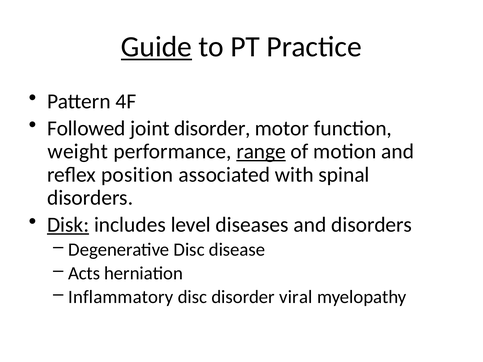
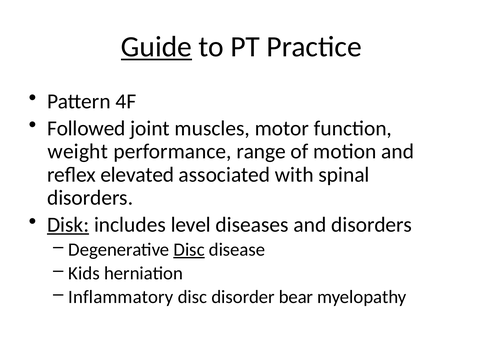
joint disorder: disorder -> muscles (212, 128)
range underline: present -> none (261, 152)
position: position -> elevated (137, 175)
Disc underline: none -> present (189, 250)
Acts: Acts -> Kids (84, 274)
viral: viral -> bear (296, 297)
